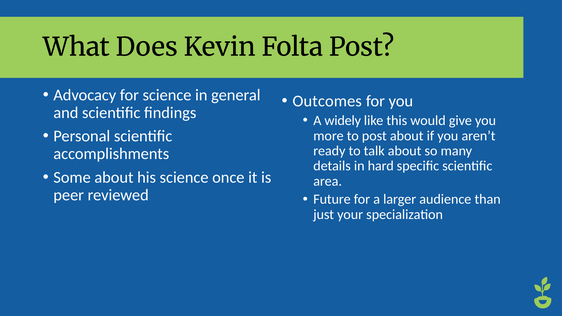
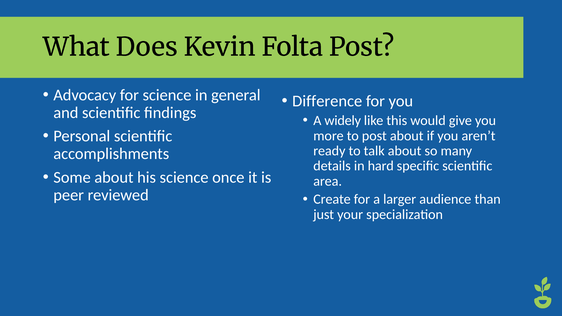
Outcomes: Outcomes -> Difference (327, 101)
Future: Future -> Create (332, 199)
